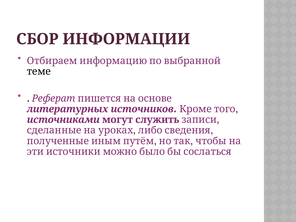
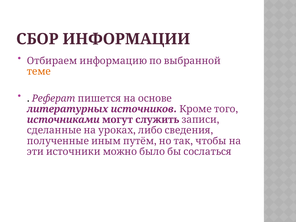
теме colour: black -> orange (39, 71)
